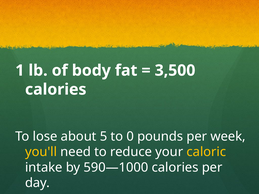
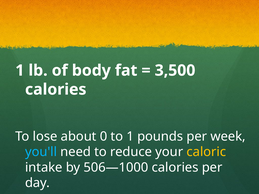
5: 5 -> 0 (104, 137)
to 0: 0 -> 1 (130, 137)
you'll colour: yellow -> light blue (41, 152)
590—1000: 590—1000 -> 506—1000 (116, 168)
